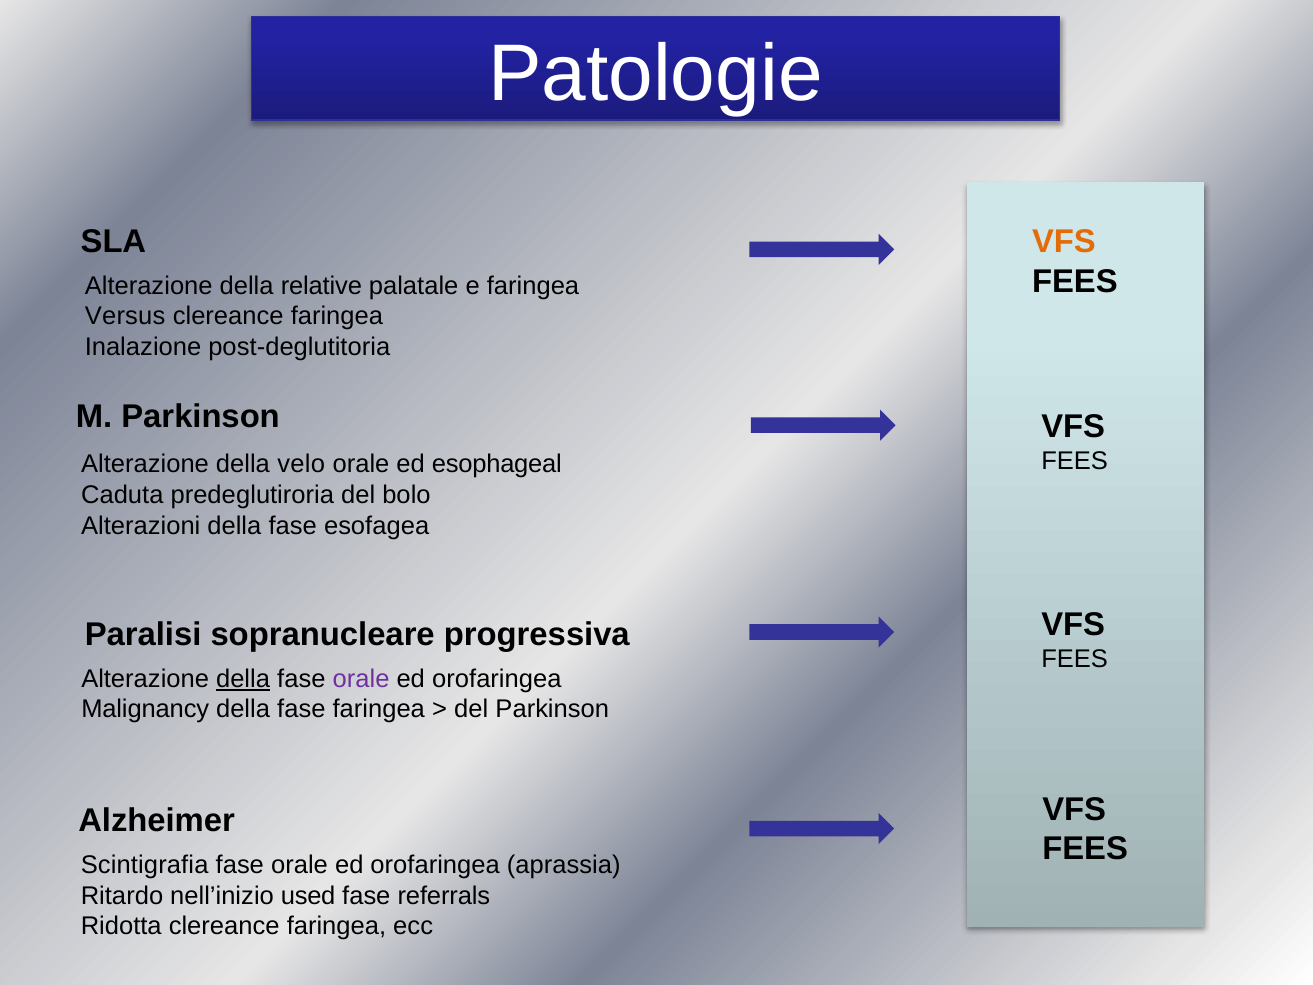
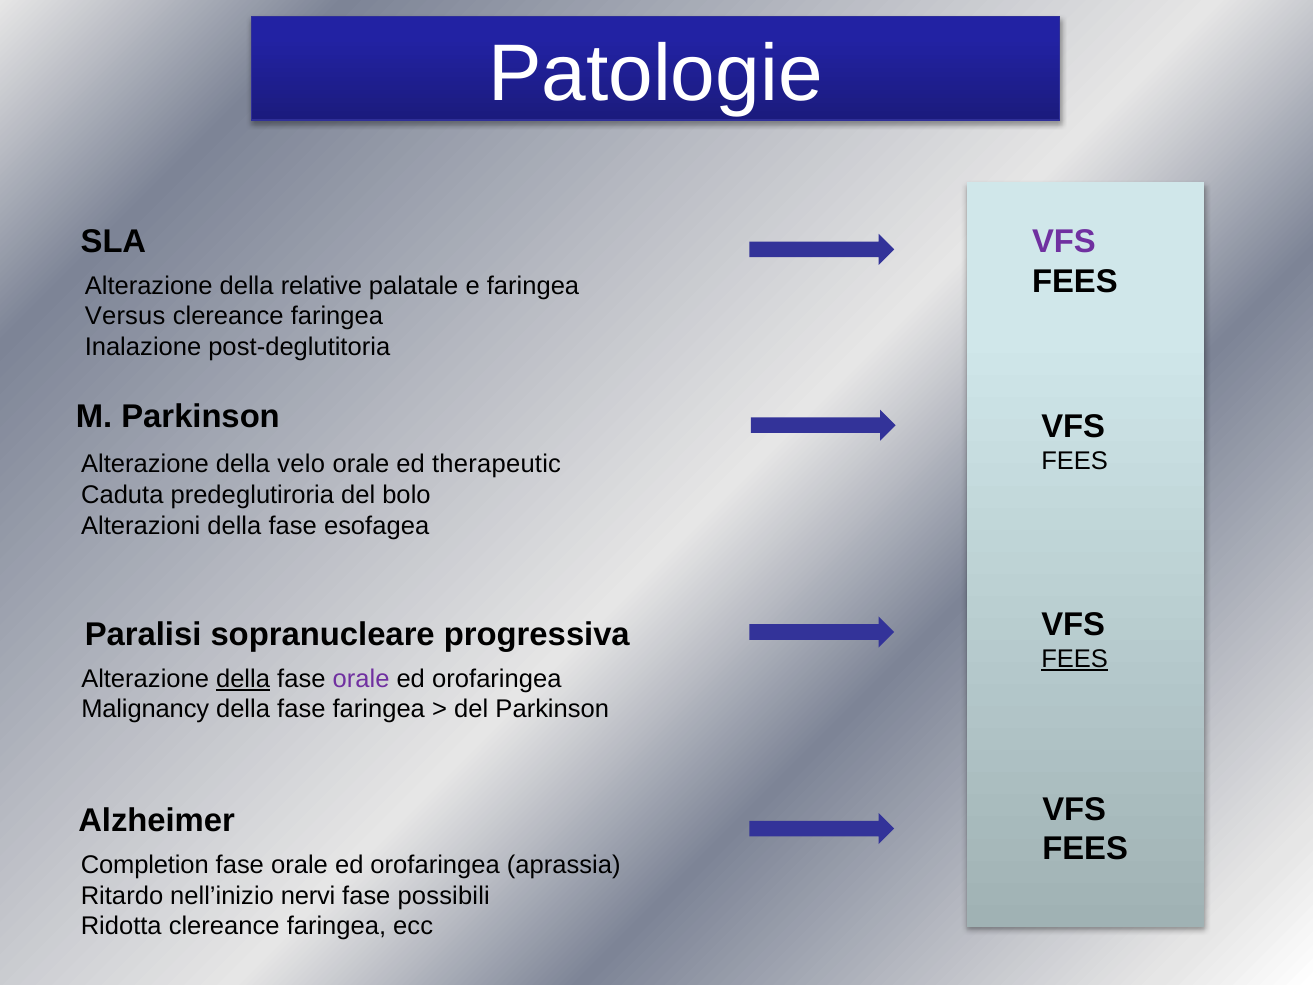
VFS colour: orange -> purple (1064, 242)
esophageal: esophageal -> therapeutic (497, 464)
FEES underline: none -> present (1075, 659)
Scintigrafia: Scintigrafia -> Completion (145, 865)
used: used -> nervi (308, 896)
referrals: referrals -> possibili (444, 896)
